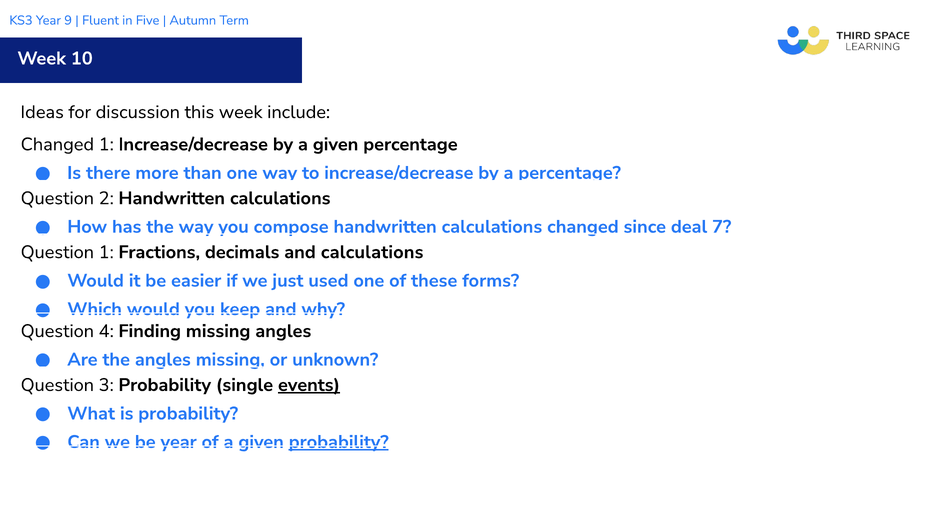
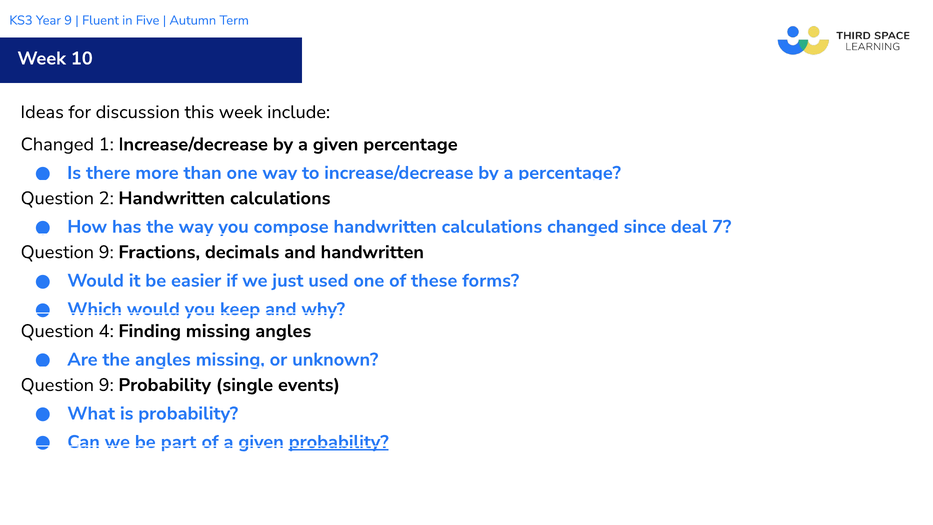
1: 1 -> 9 (106, 252)
and calculations: calculations -> handwritten (372, 252)
3: 3 -> 9 (106, 385)
events underline: present -> none (309, 385)
be year: year -> part (178, 442)
